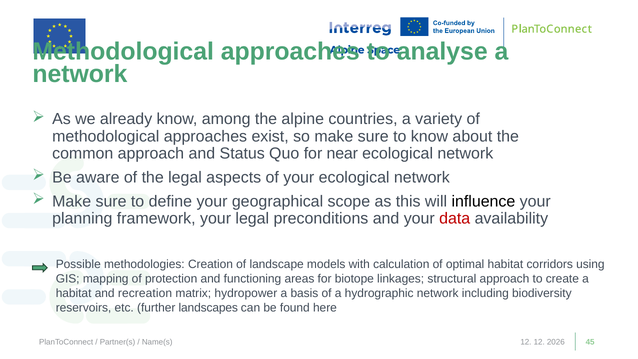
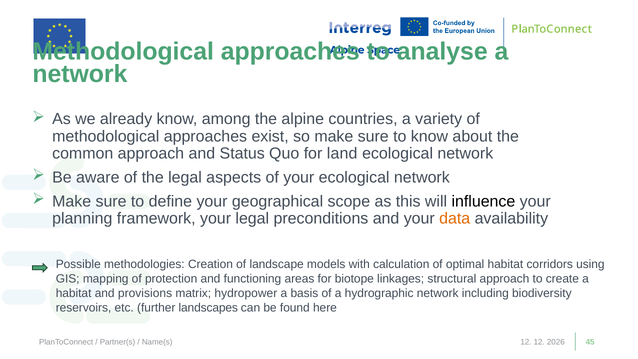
near: near -> land (342, 154)
data colour: red -> orange (455, 219)
recreation: recreation -> provisions (145, 293)
